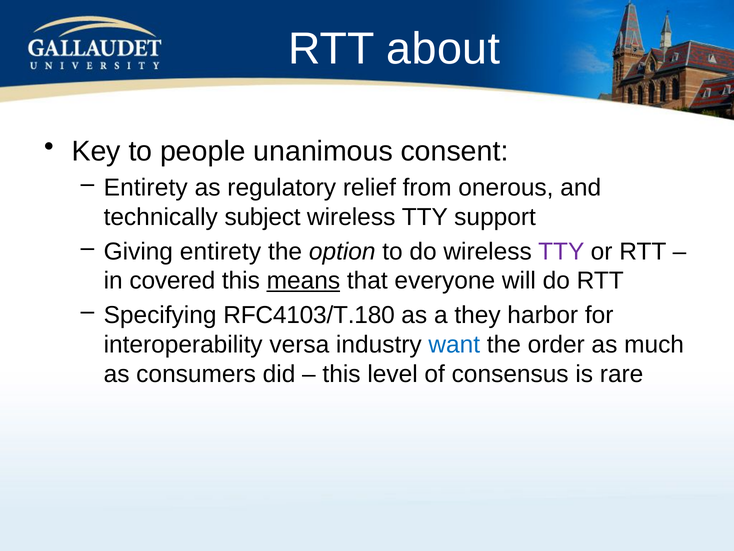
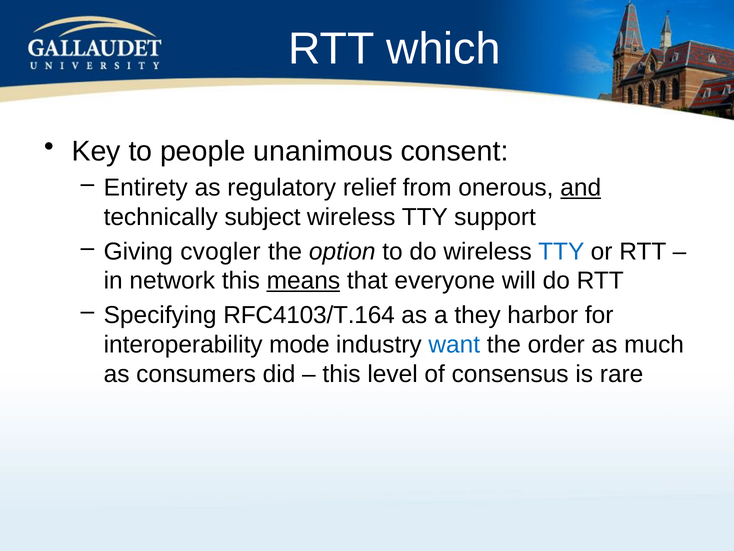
about: about -> which (443, 49)
and underline: none -> present (581, 188)
Giving entirety: entirety -> cvogler (220, 251)
TTY colour: purple -> blue (561, 251)
covered: covered -> network (172, 281)
RFC4103/T.180: RFC4103/T.180 -> RFC4103/T.164 (309, 315)
versa: versa -> mode (299, 344)
